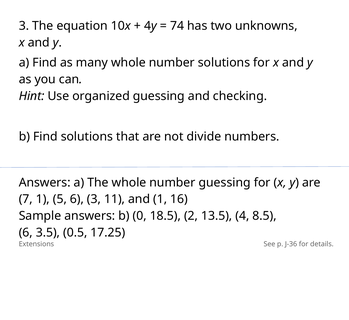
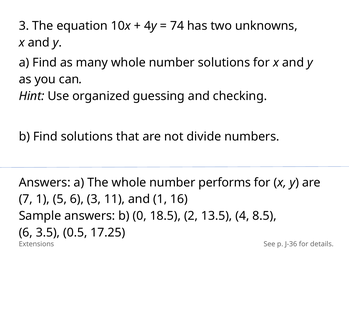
number guessing: guessing -> performs (225, 182)
